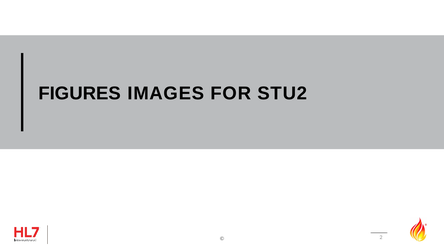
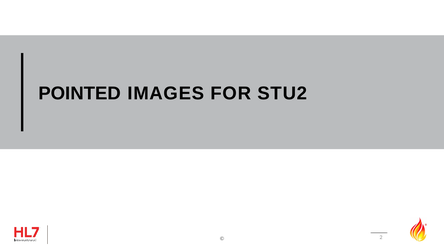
FIGURES: FIGURES -> POINTED (80, 93)
